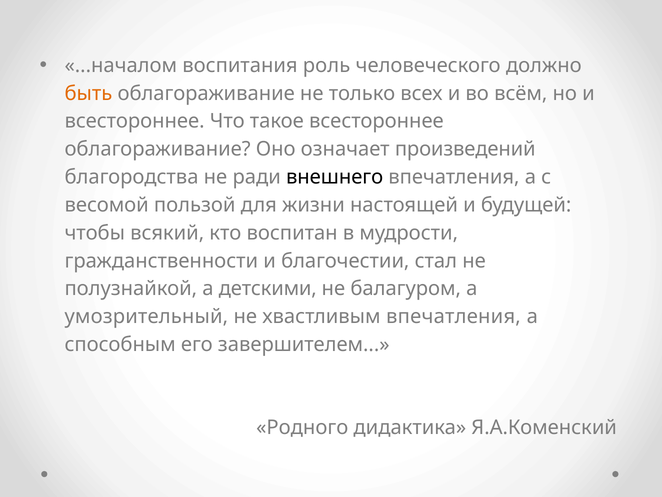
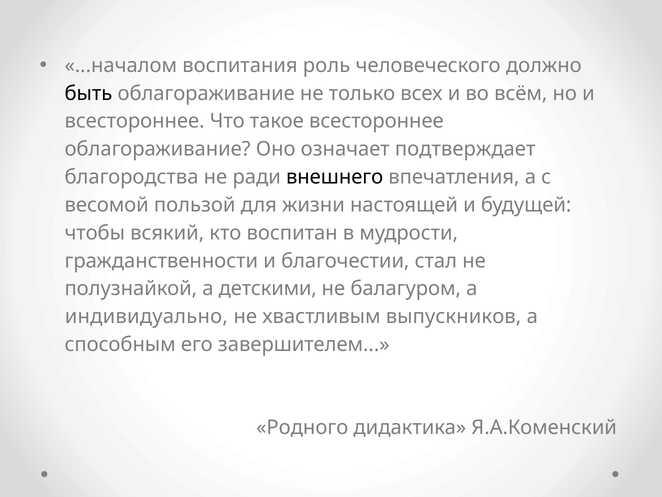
быть colour: orange -> black (88, 93)
произведений: произведений -> подтверждает (465, 149)
умозрительный: умозрительный -> индивидуально (146, 316)
хвастливым впечатления: впечатления -> выпускников (454, 316)
